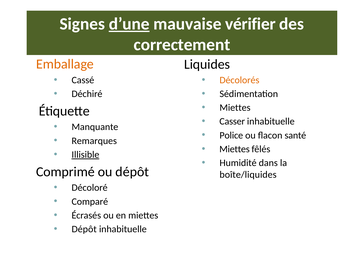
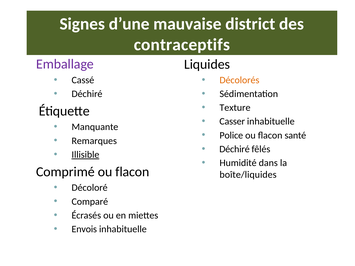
d’une underline: present -> none (129, 24)
vérifier: vérifier -> district (250, 24)
correctement: correctement -> contraceptifs (182, 45)
Emballage colour: orange -> purple (65, 64)
Miettes: Miettes -> Texture (235, 108)
Miettes: Miettes -> Déchiré (235, 149)
Comprimé ou dépôt: dépôt -> flacon (132, 172)
Dépôt: Dépôt -> Envois (84, 229)
